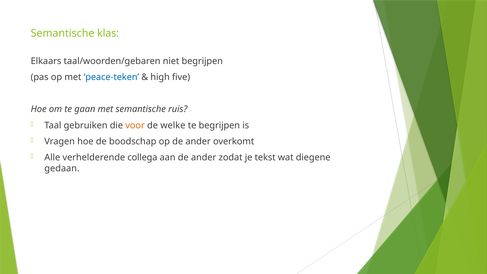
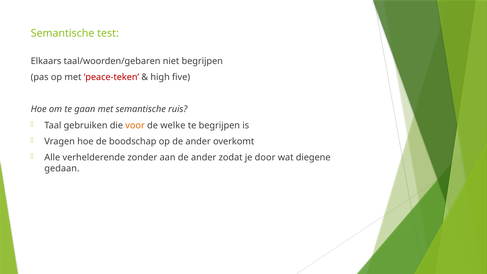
klas: klas -> test (108, 33)
peace-teken colour: blue -> red (111, 77)
collega: collega -> zonder (142, 157)
tekst: tekst -> door (265, 157)
